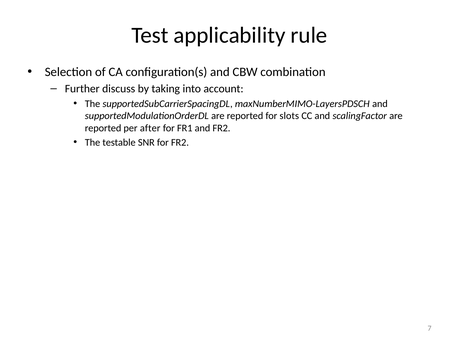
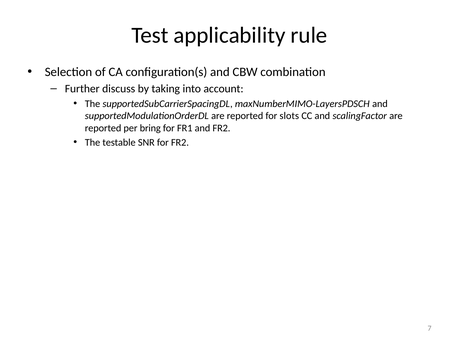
after: after -> bring (150, 128)
